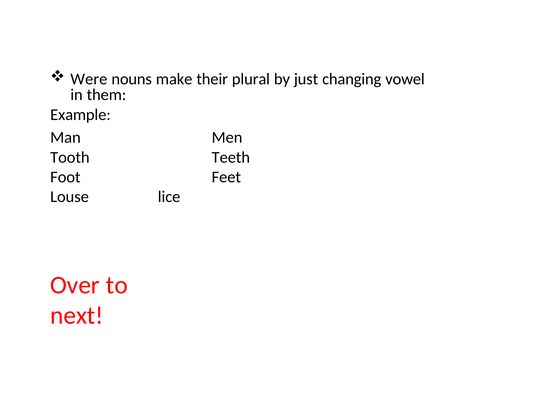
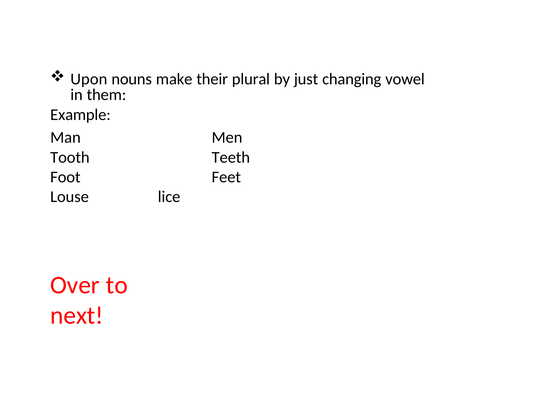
Were: Were -> Upon (89, 79)
